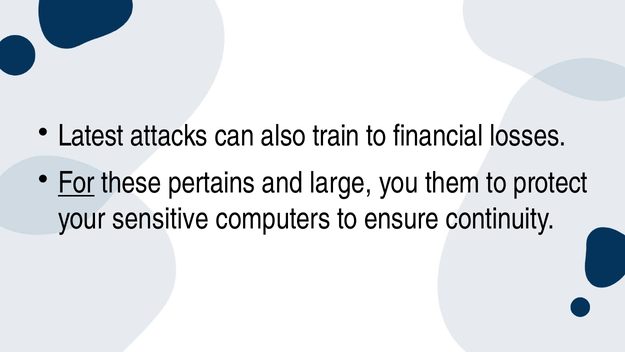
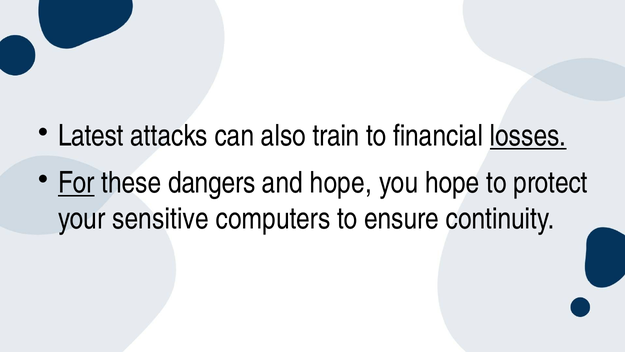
losses underline: none -> present (528, 136)
pertains: pertains -> dangers (212, 183)
and large: large -> hope (341, 183)
you them: them -> hope (452, 183)
